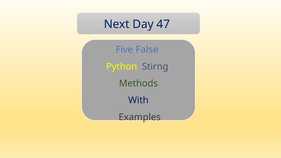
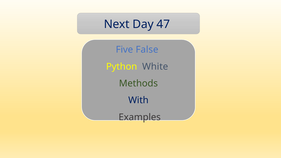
Stirng: Stirng -> White (155, 67)
